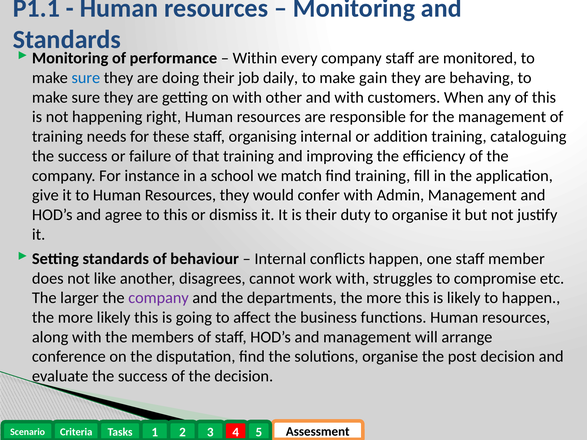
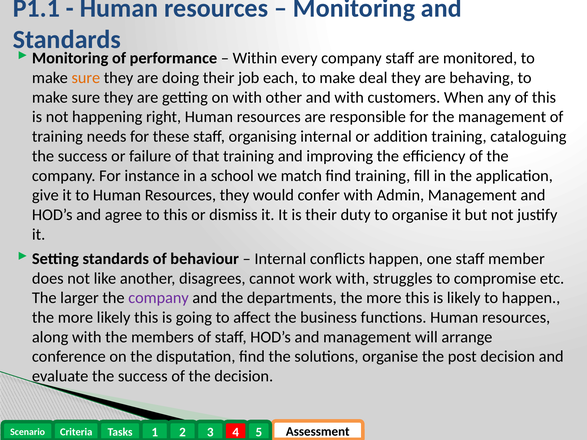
sure colour: blue -> orange (86, 78)
daily: daily -> each (281, 78)
gain: gain -> deal (373, 78)
